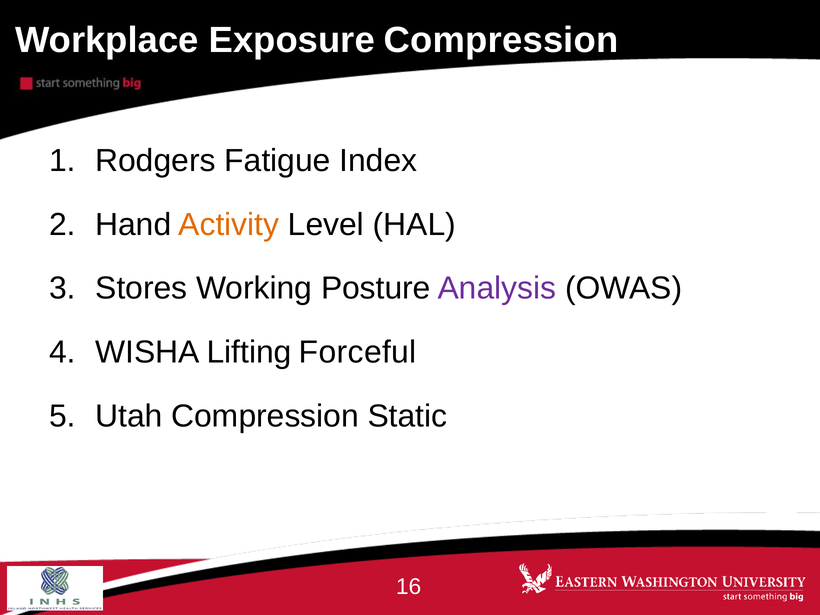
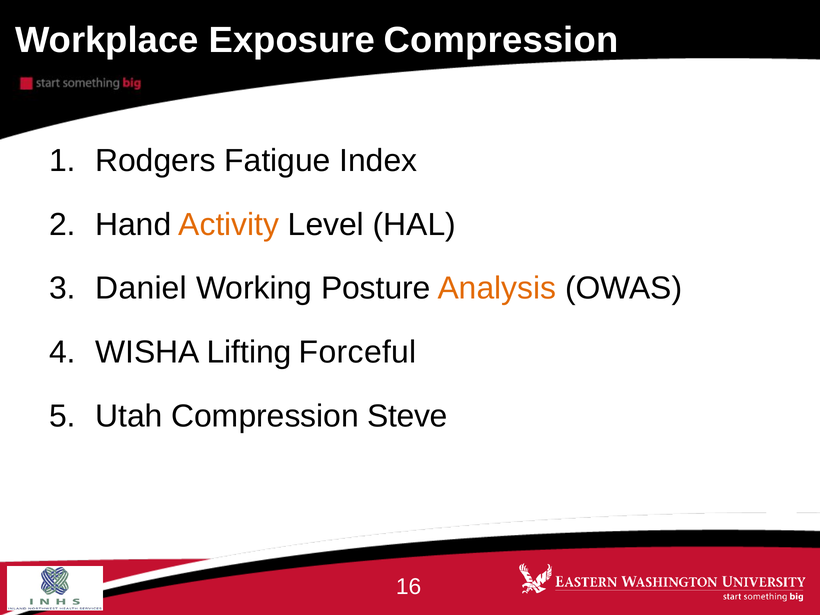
Stores: Stores -> Daniel (141, 288)
Analysis colour: purple -> orange (497, 288)
Static: Static -> Steve (408, 416)
